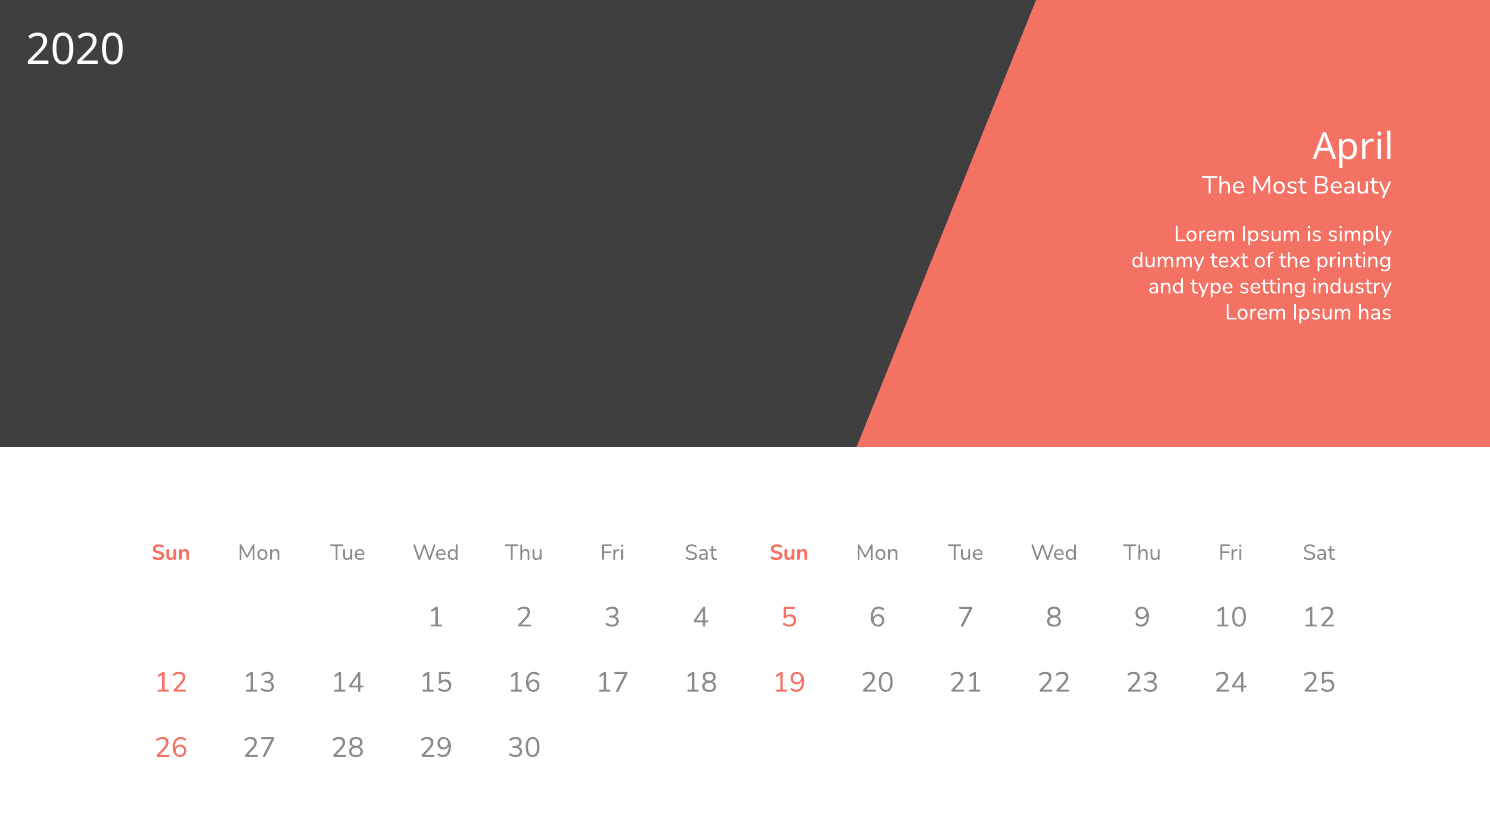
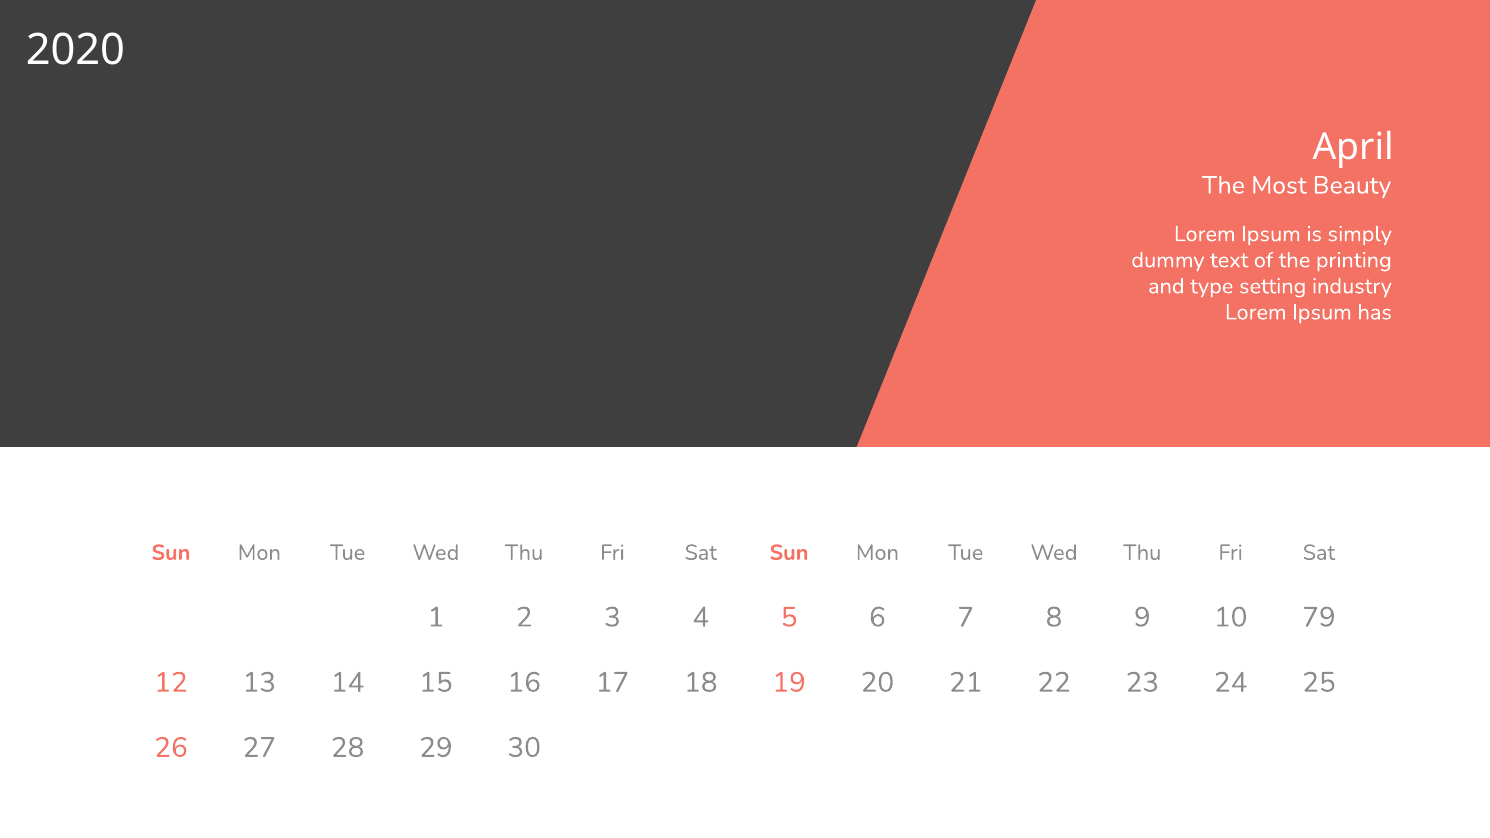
10 12: 12 -> 79 (1319, 617)
